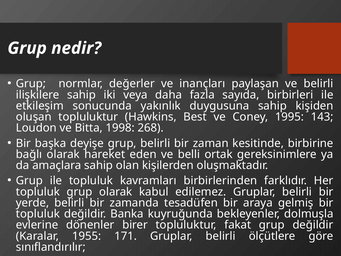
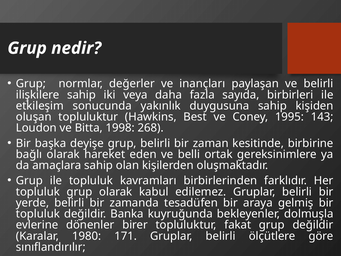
1955: 1955 -> 1980 (87, 236)
